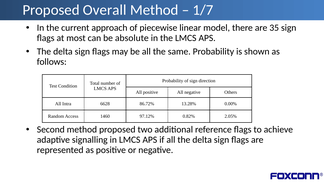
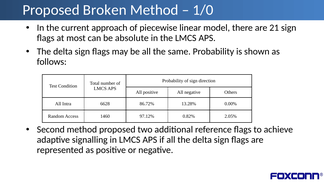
Overall: Overall -> Broken (105, 10)
1/7: 1/7 -> 1/0 (203, 10)
35: 35 -> 21 (274, 28)
